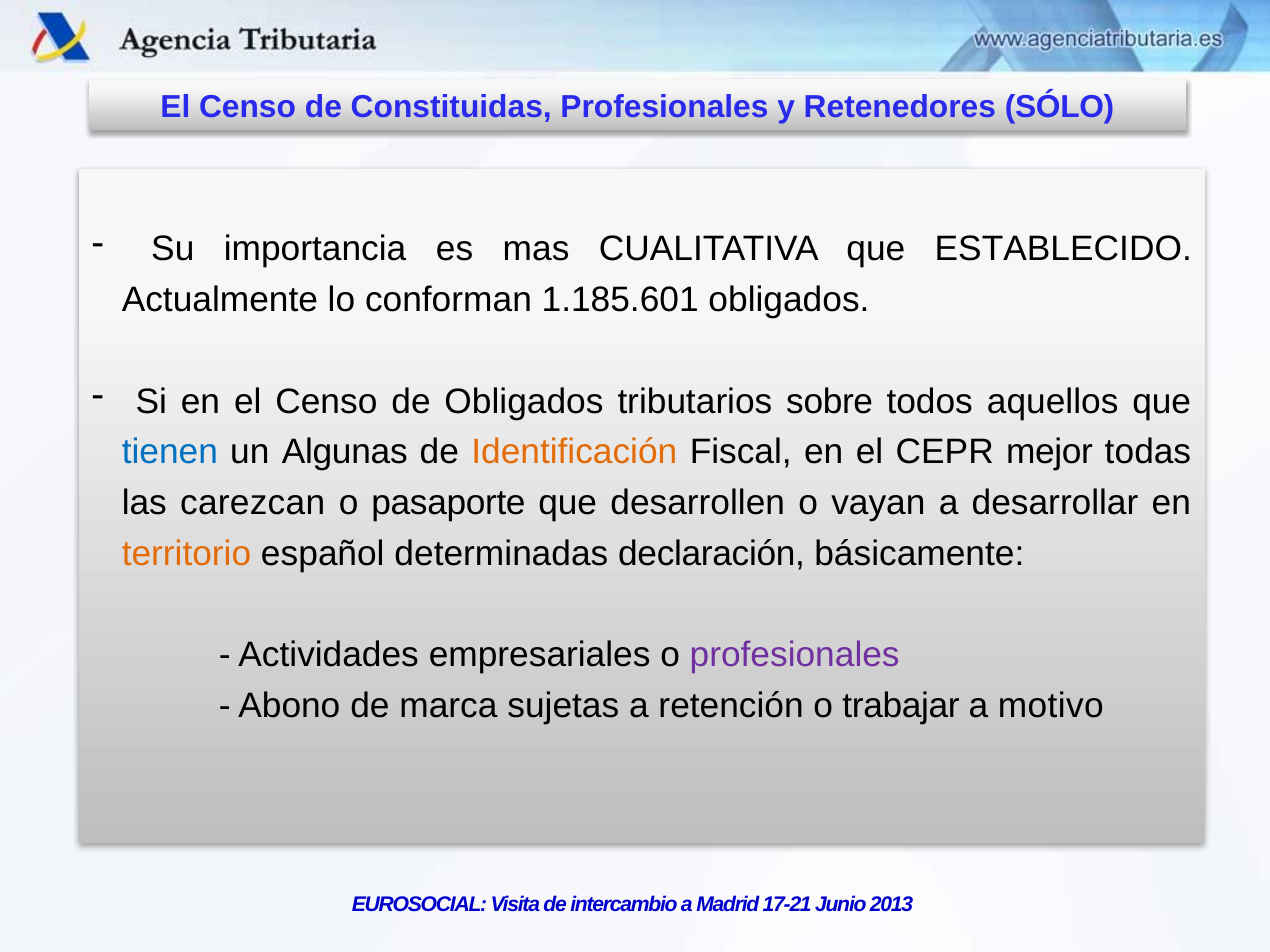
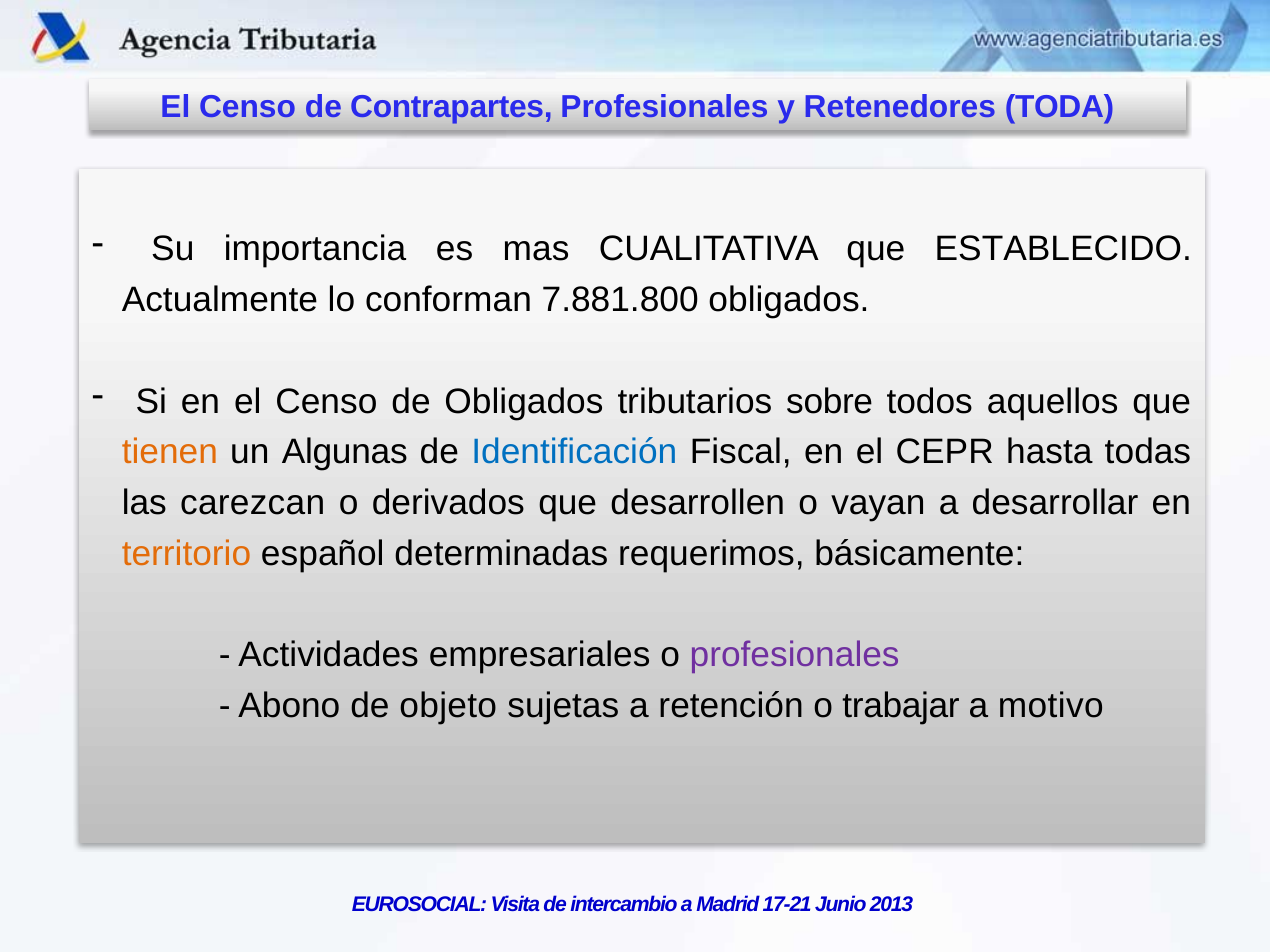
Constituidas: Constituidas -> Contrapartes (451, 107)
SÓLO: SÓLO -> TODA (1060, 107)
1.185.601: 1.185.601 -> 7.881.800 (620, 300)
tienen colour: blue -> orange (170, 453)
Identificación colour: orange -> blue (574, 453)
mejor: mejor -> hasta (1049, 453)
pasaporte: pasaporte -> derivados (448, 503)
declaración: declaración -> requerimos (711, 554)
marca: marca -> objeto (448, 707)
